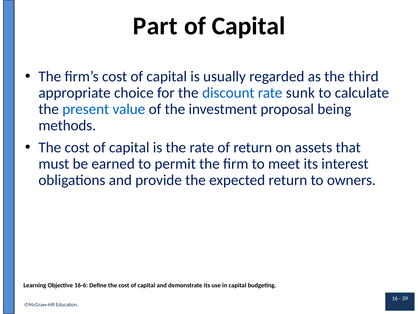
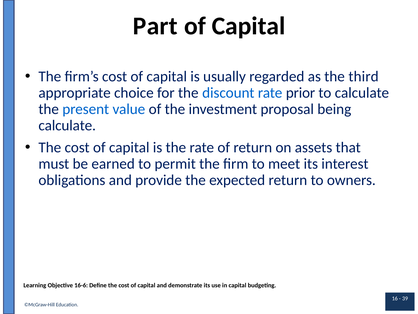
sunk: sunk -> prior (301, 93)
methods: methods -> calculate (67, 125)
